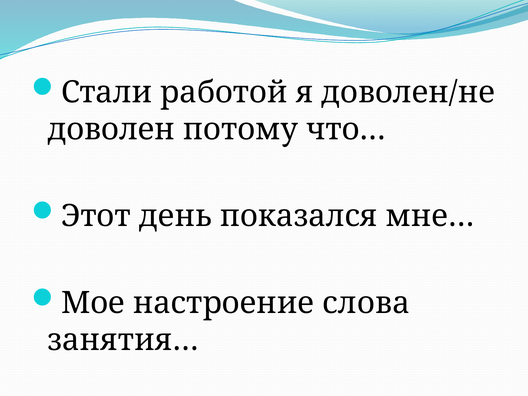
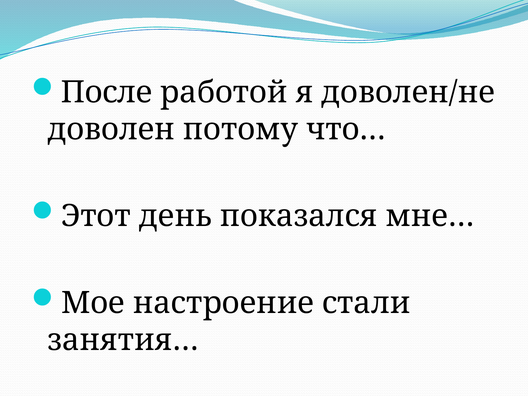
Стали: Стали -> После (107, 92)
слова: слова -> стали (366, 303)
